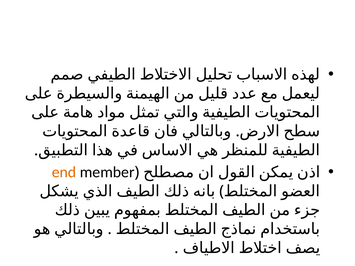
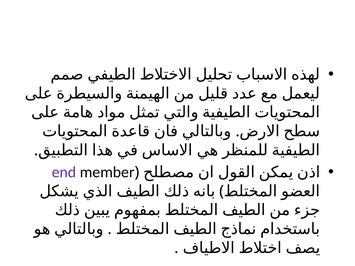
end colour: orange -> purple (64, 172)
